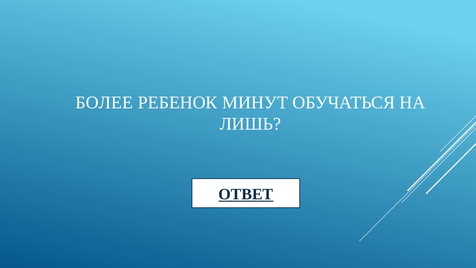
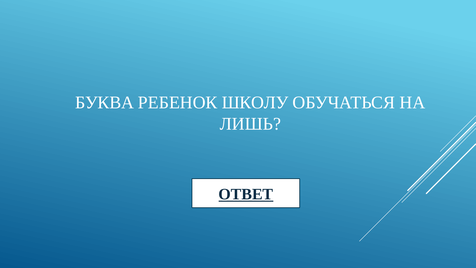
БОЛЕЕ: БОЛЕЕ -> БУКВА (105, 102)
МИНУТ: МИНУТ -> ШКОЛУ (255, 102)
